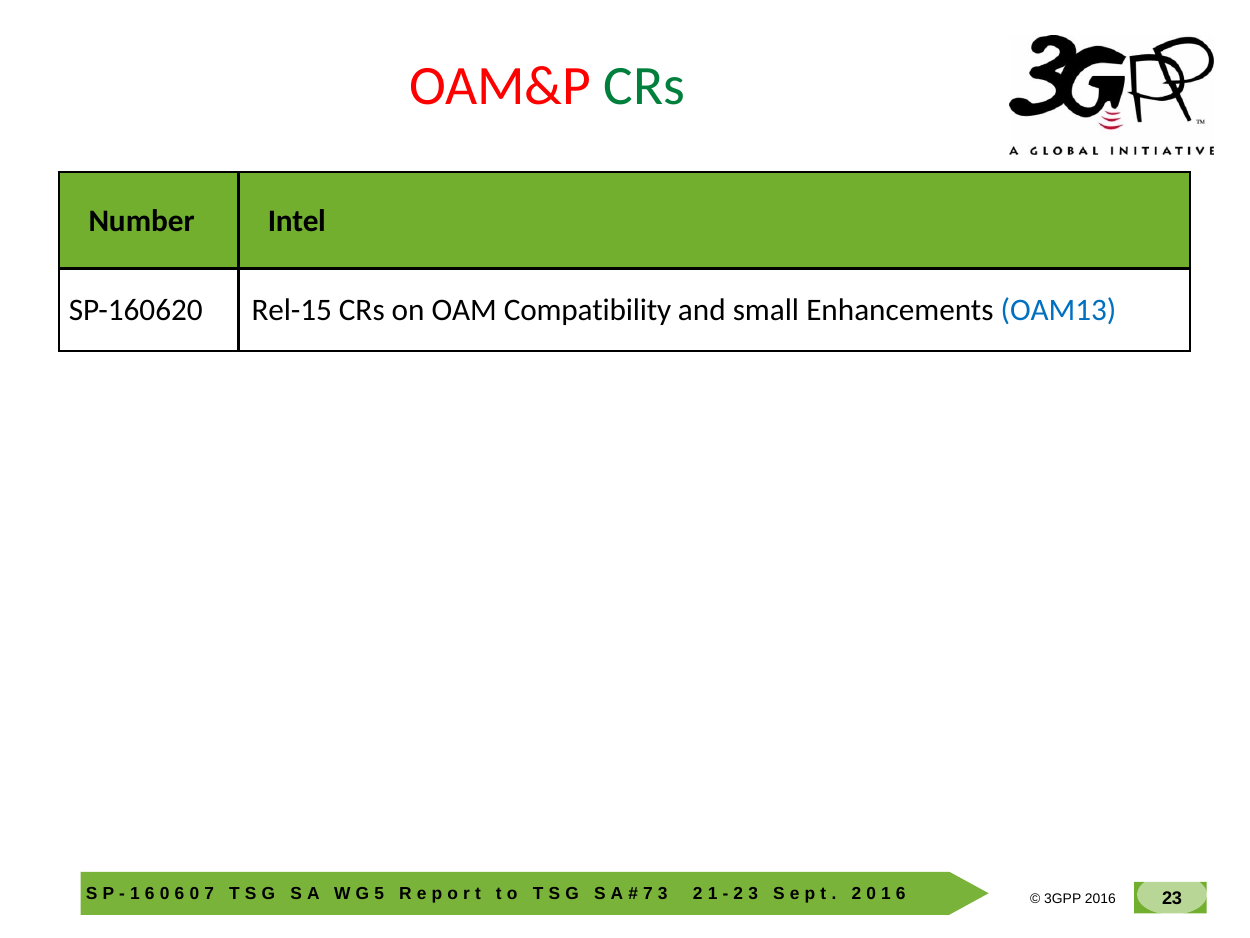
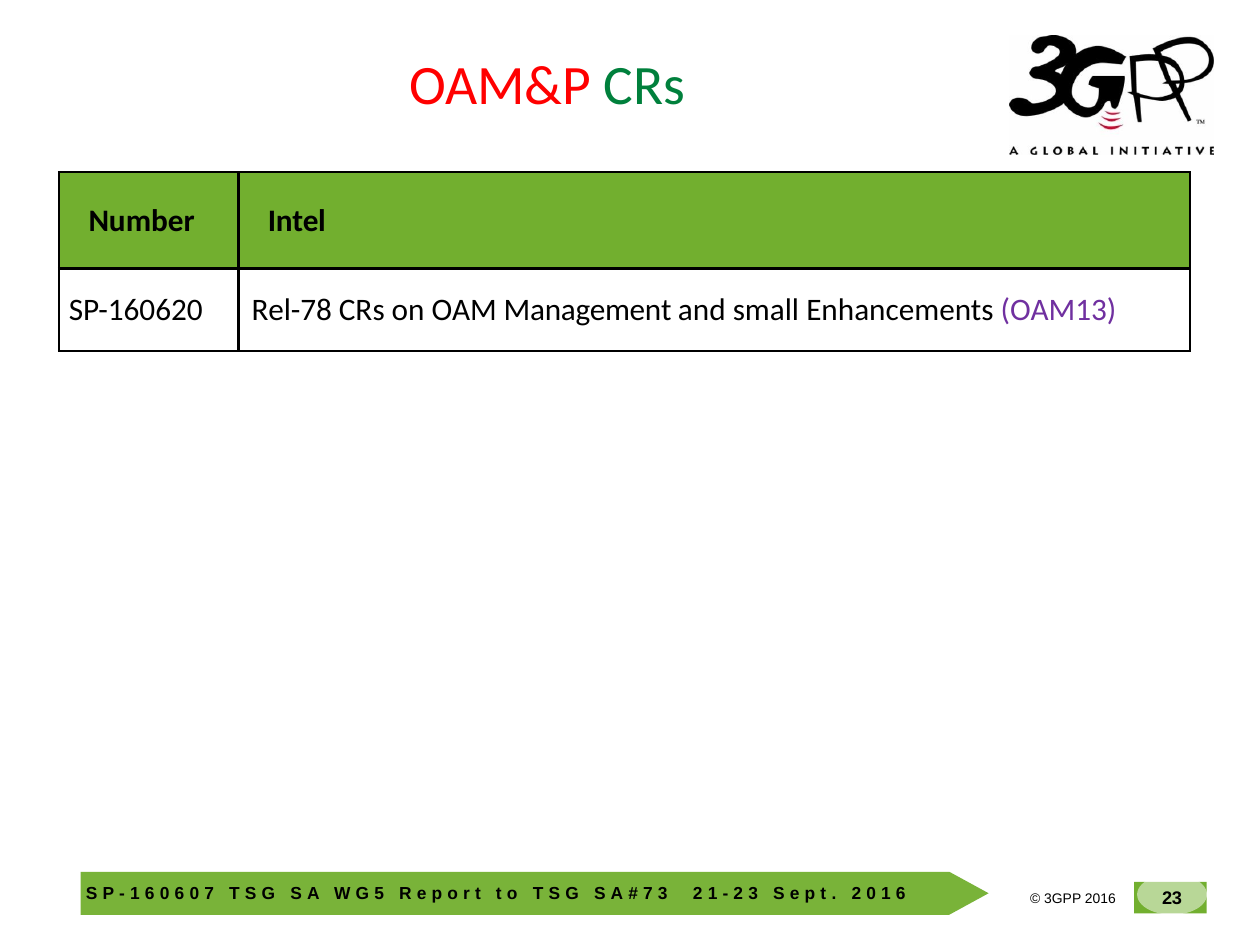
Rel-15: Rel-15 -> Rel-78 (292, 310)
Compatibility: Compatibility -> Management (588, 310)
OAM13 colour: blue -> purple (1058, 310)
